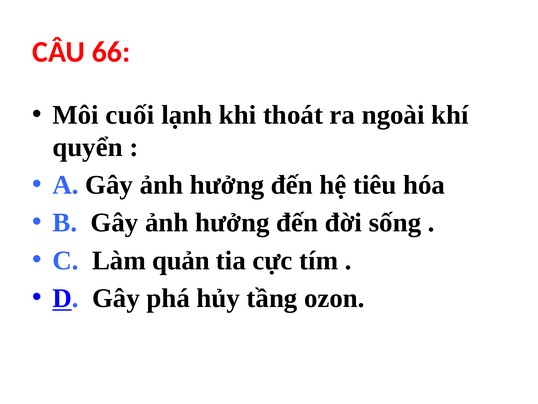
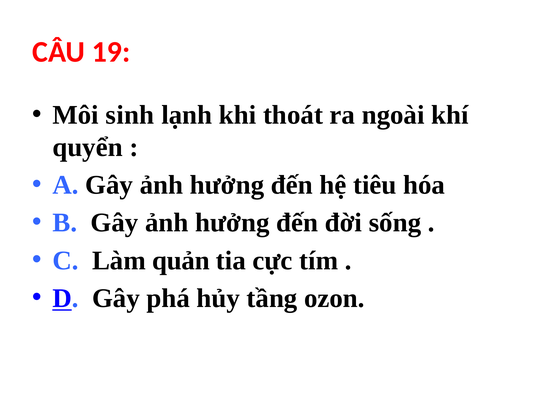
66: 66 -> 19 (111, 52)
cuối: cuối -> sinh (130, 115)
